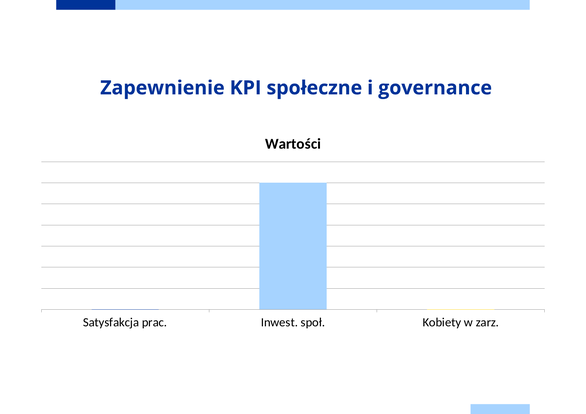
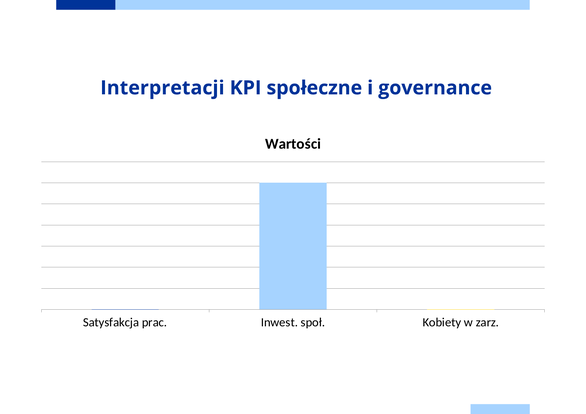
Zapewnienie: Zapewnienie -> Interpretacji (162, 88)
